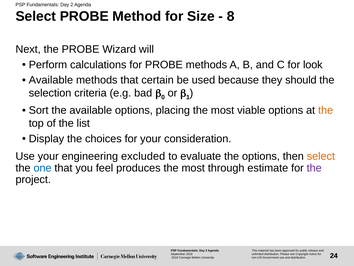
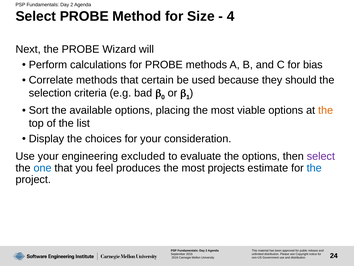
8: 8 -> 4 (231, 16)
look: look -> bias (313, 65)
Available: Available -> Correlate (51, 80)
select colour: orange -> purple (321, 156)
through: through -> projects (226, 168)
the colour: purple -> blue (314, 168)
